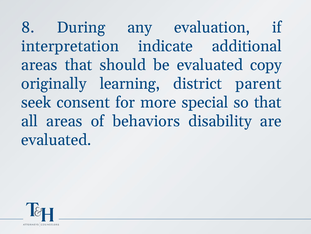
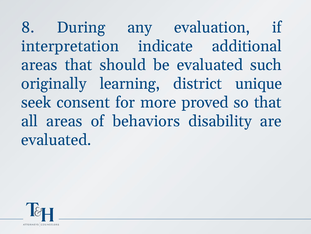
copy: copy -> such (266, 65)
parent: parent -> unique (259, 83)
special: special -> proved (205, 102)
